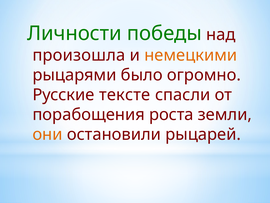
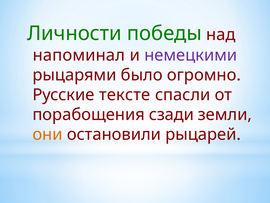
произошла: произошла -> напоминал (79, 55)
немецкими colour: orange -> purple (191, 55)
роста: роста -> сзади (171, 114)
